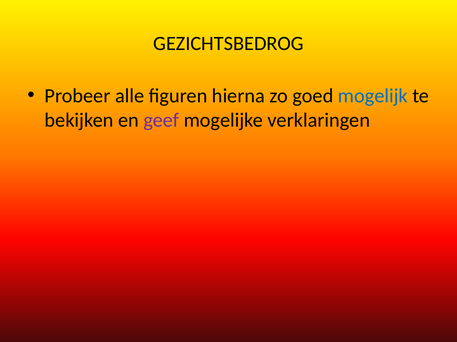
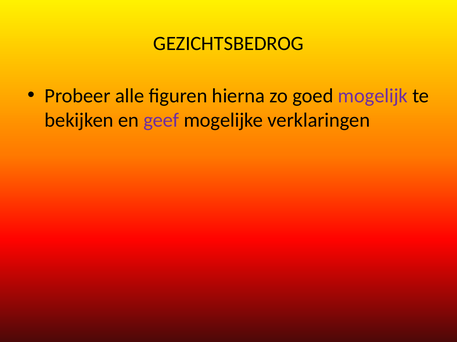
mogelijk colour: blue -> purple (373, 96)
